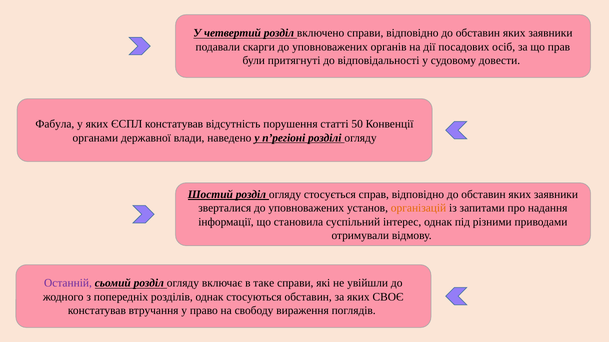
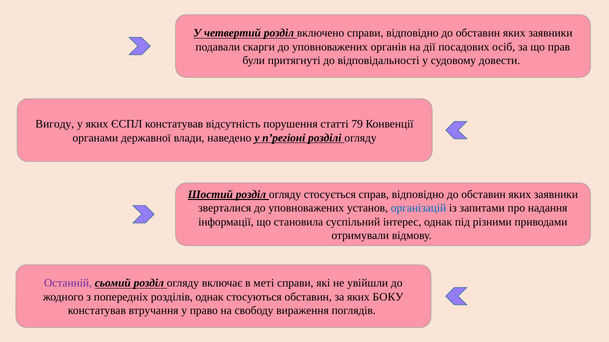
Фабула: Фабула -> Вигоду (55, 124)
50: 50 -> 79 (357, 124)
організацій colour: orange -> blue (419, 209)
таке: таке -> меті (264, 284)
СВОЄ: СВОЄ -> БОКУ (388, 297)
